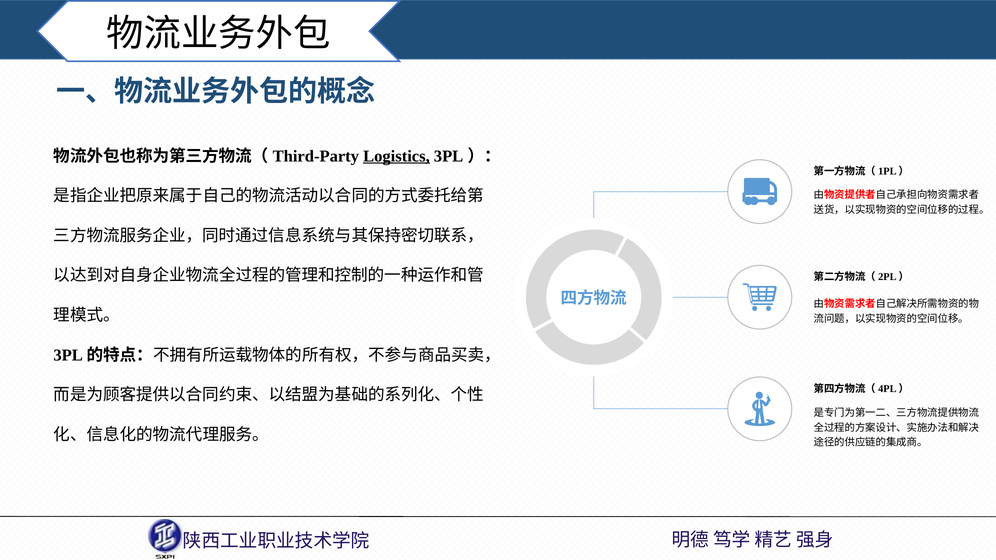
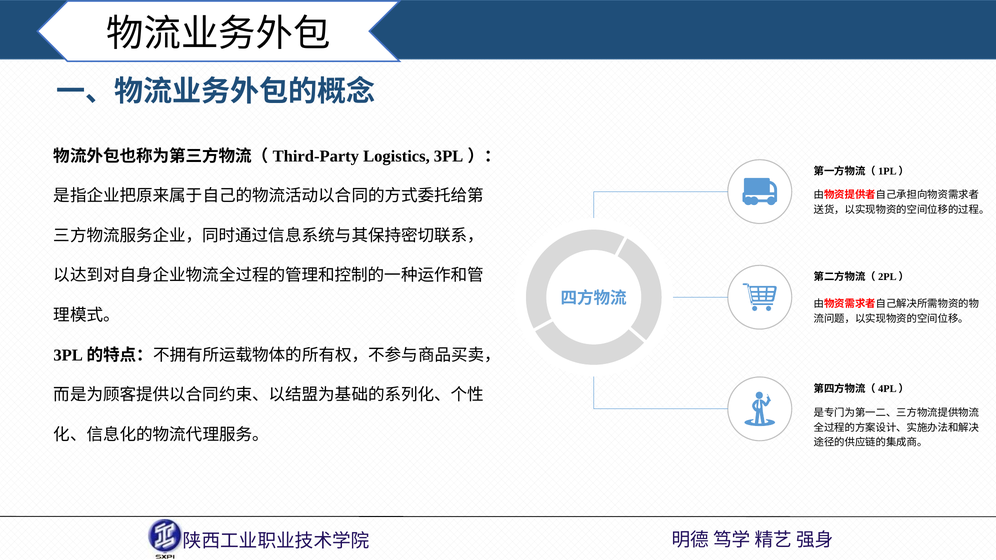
Logistics underline: present -> none (396, 156)
